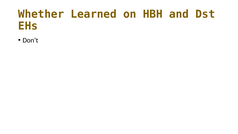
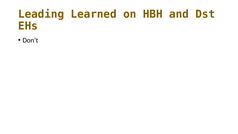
Whether: Whether -> Leading (41, 14)
